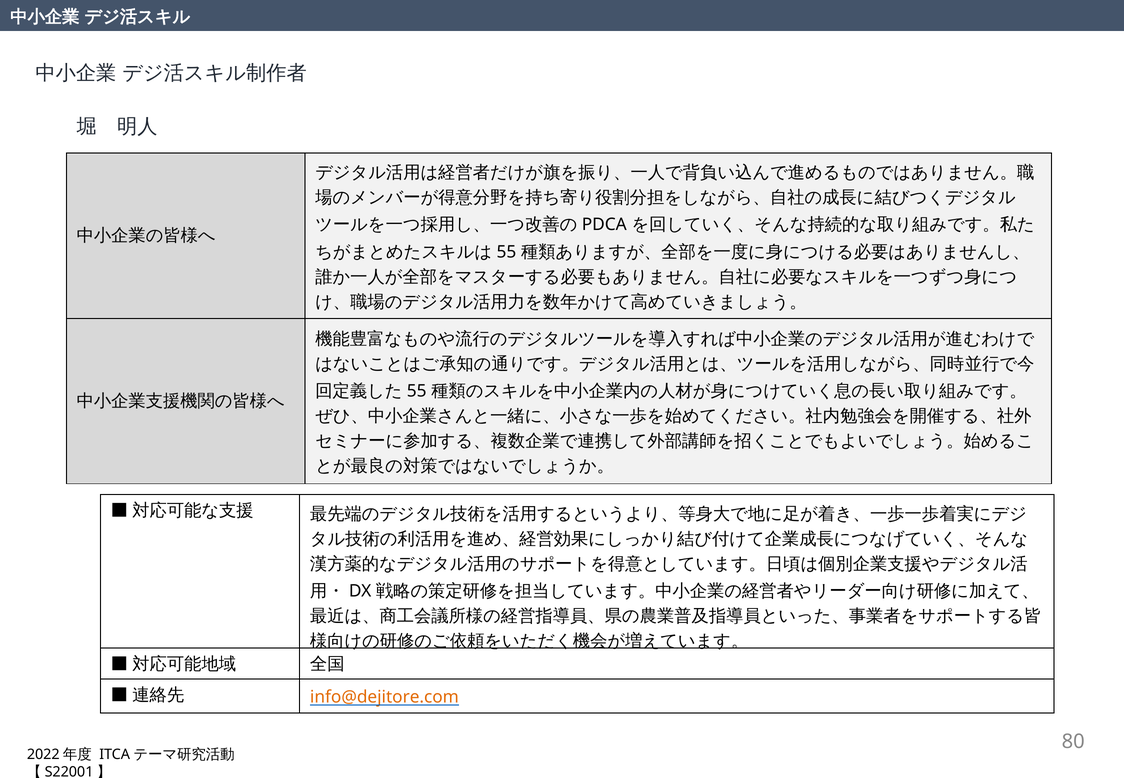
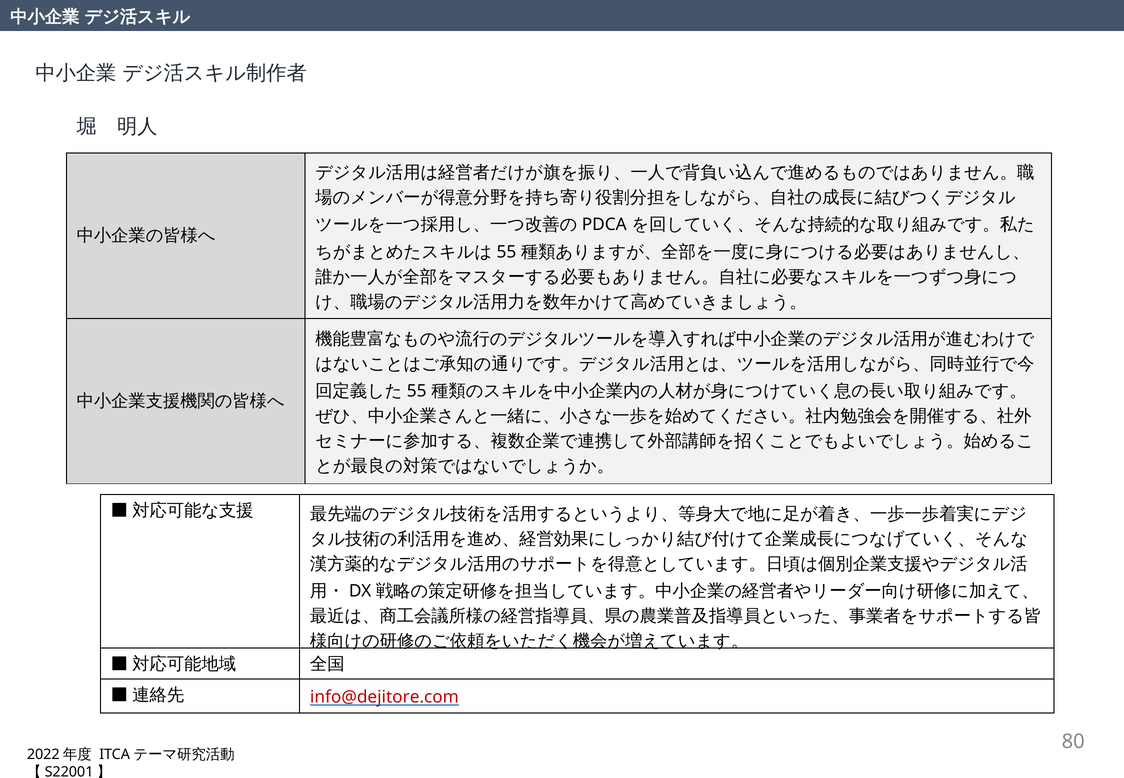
info@dejitore.com colour: orange -> red (384, 697)
